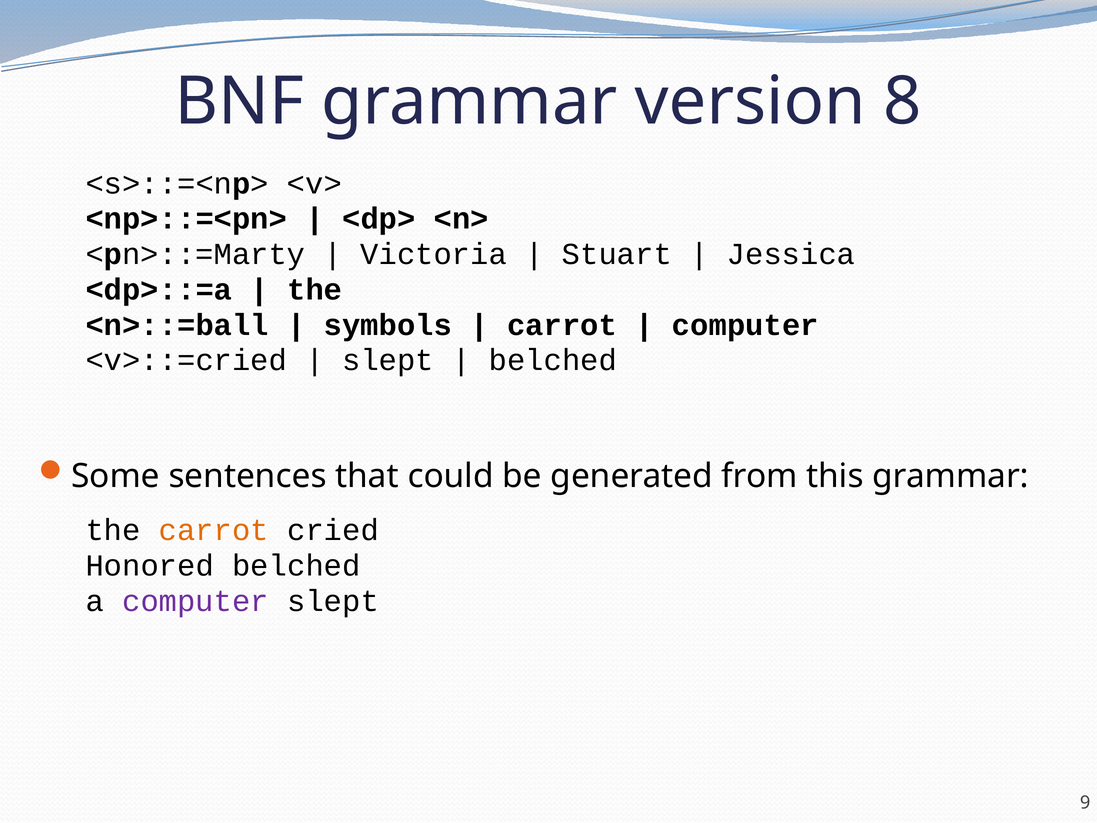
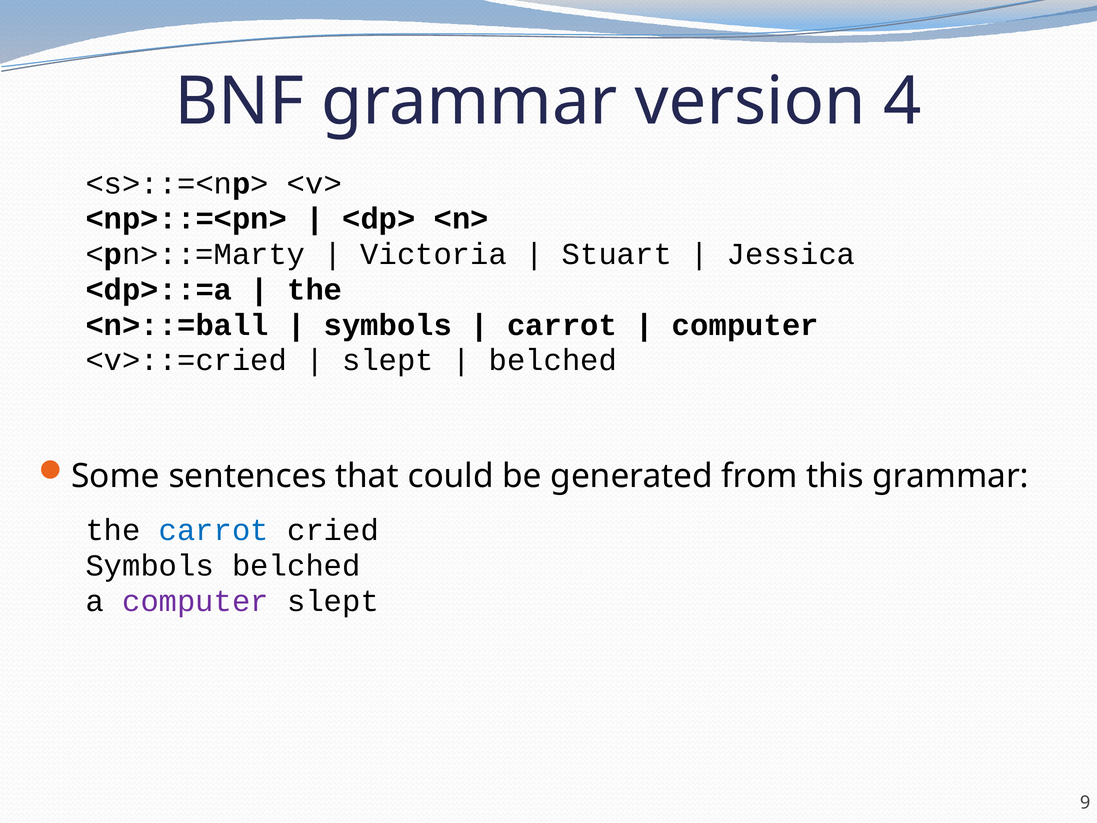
8: 8 -> 4 (902, 102)
carrot colour: orange -> blue (214, 530)
Honored: Honored -> Symbols (150, 566)
